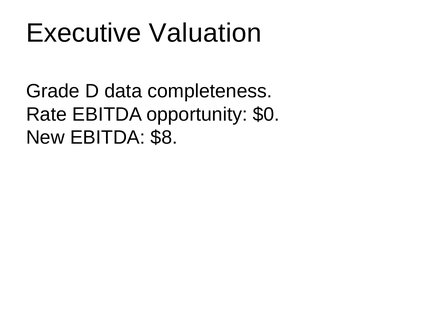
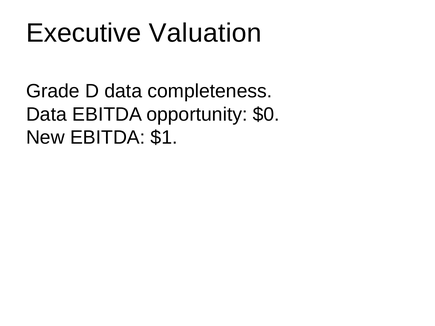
Rate: Rate -> Data (46, 114)
$8: $8 -> $1 (164, 138)
